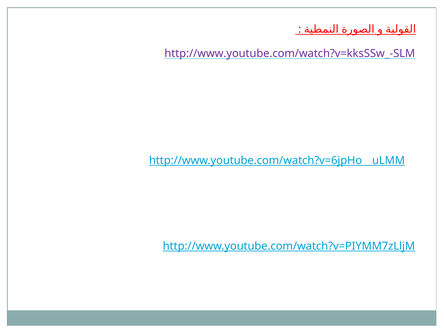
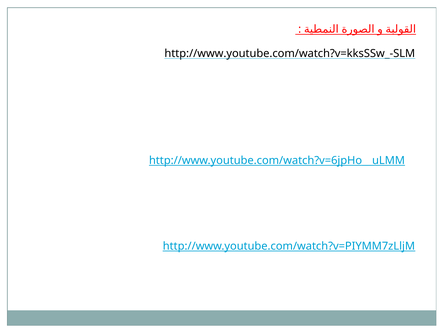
http://www.youtube.com/watch?v=kksSSw_-SLM colour: purple -> black (290, 53)
